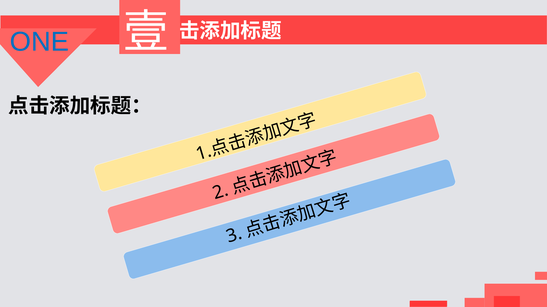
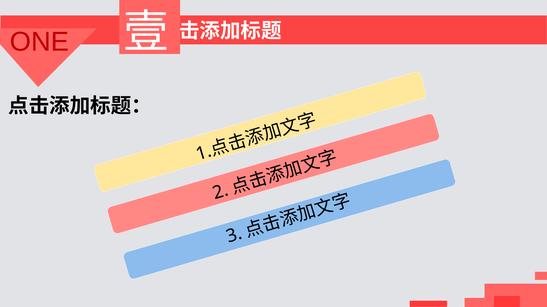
ONE colour: blue -> red (40, 42)
